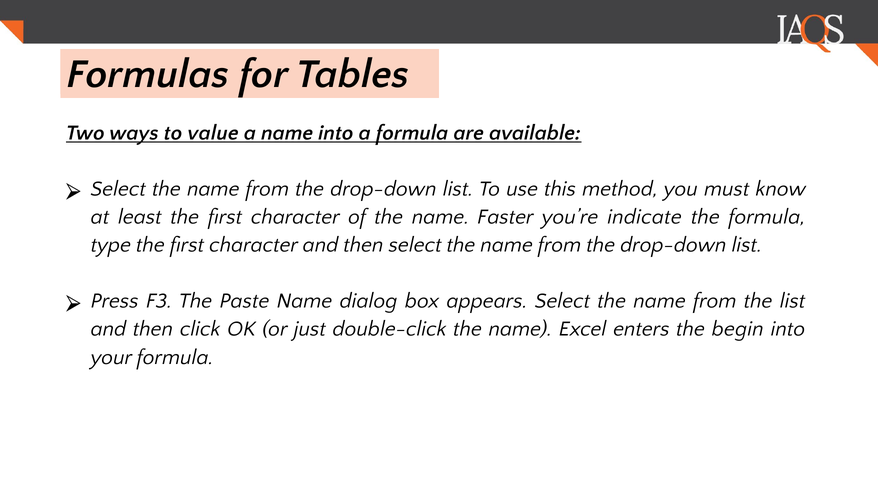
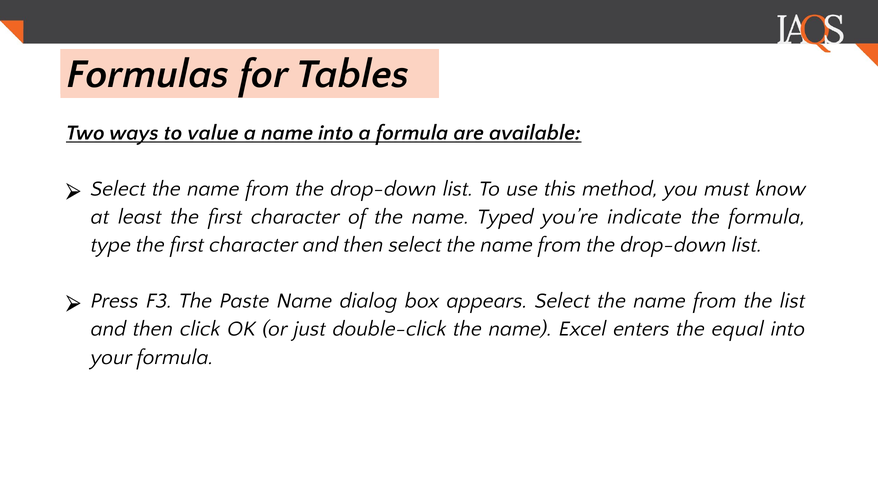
Faster: Faster -> Typed (505, 217)
begin: begin -> equal (738, 329)
